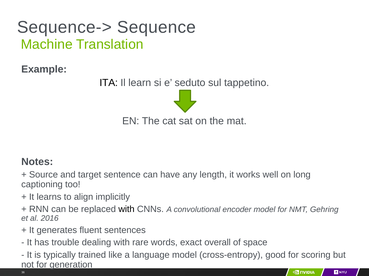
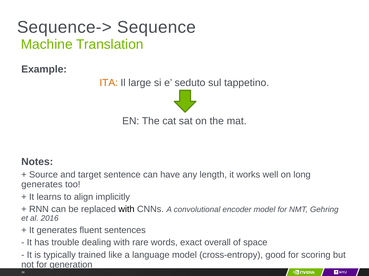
ITA colour: black -> orange (109, 83)
learn: learn -> large (140, 83)
captioning: captioning -> generates (42, 185)
